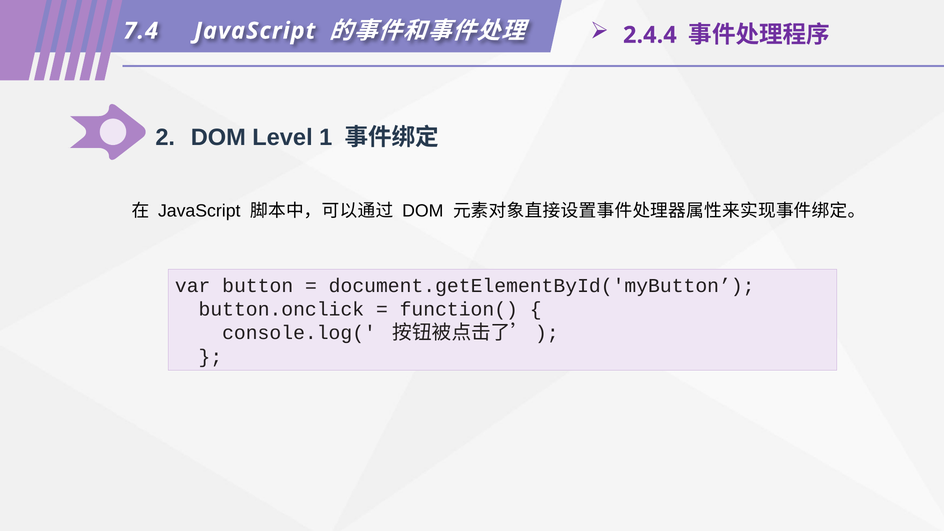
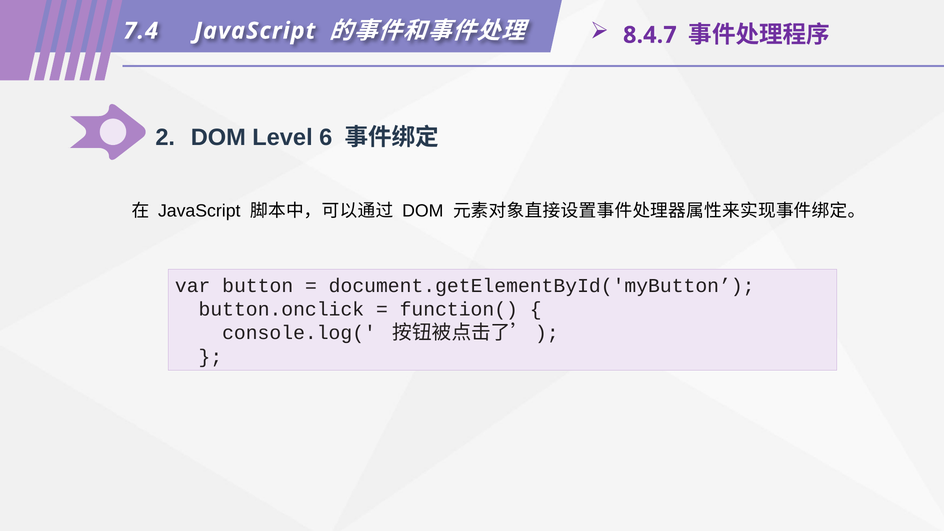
2.4.4: 2.4.4 -> 8.4.7 (650, 35)
1: 1 -> 6 (326, 137)
